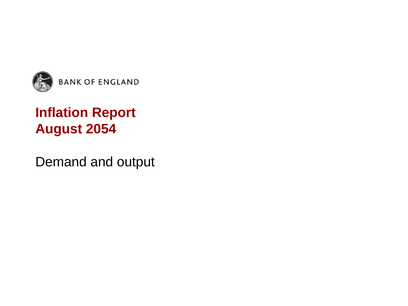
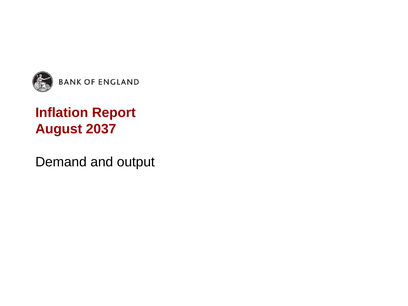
2054: 2054 -> 2037 (101, 129)
